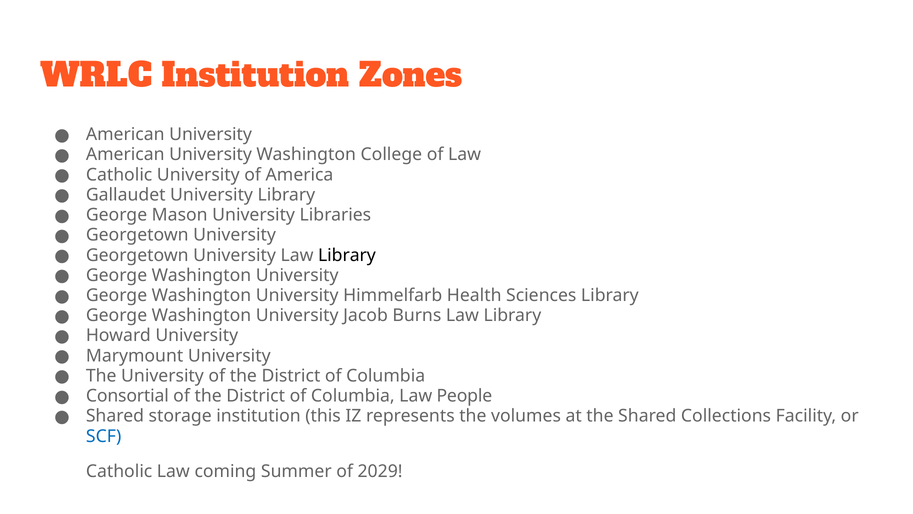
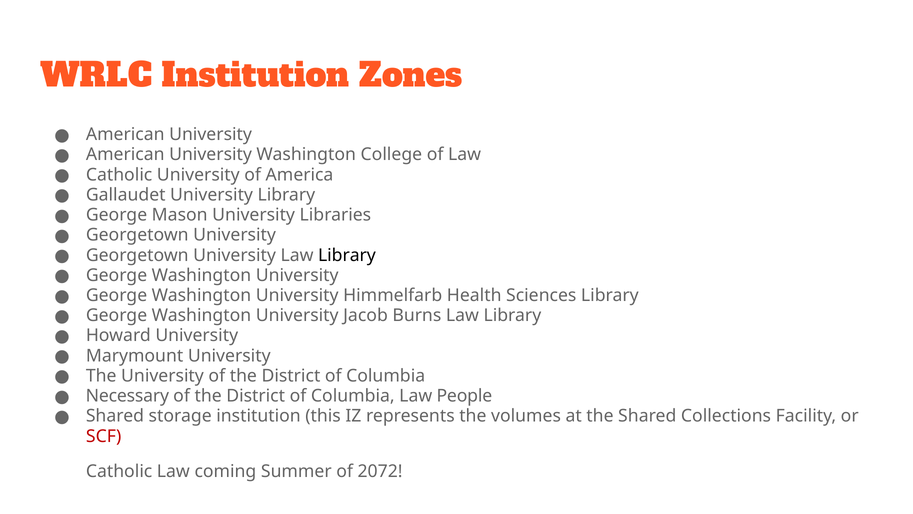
Consortial: Consortial -> Necessary (127, 396)
SCF colour: blue -> red (104, 436)
2029: 2029 -> 2072 (380, 471)
